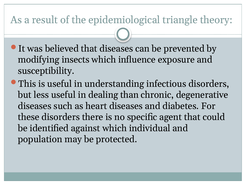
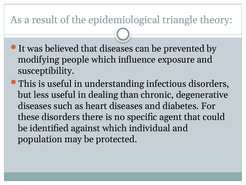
insects: insects -> people (75, 60)
